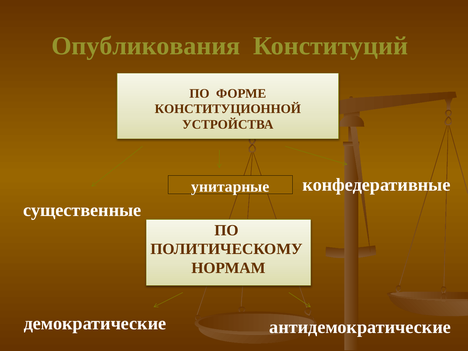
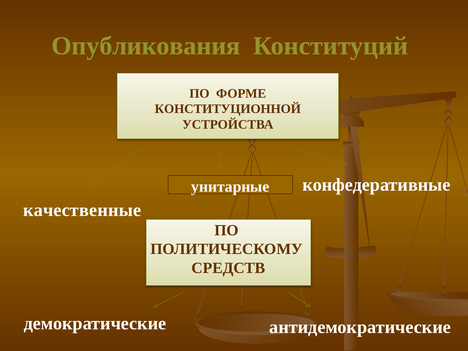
существенные: существенные -> качественные (82, 210)
НОРМАМ: НОРМАМ -> СРЕДСТВ (228, 268)
